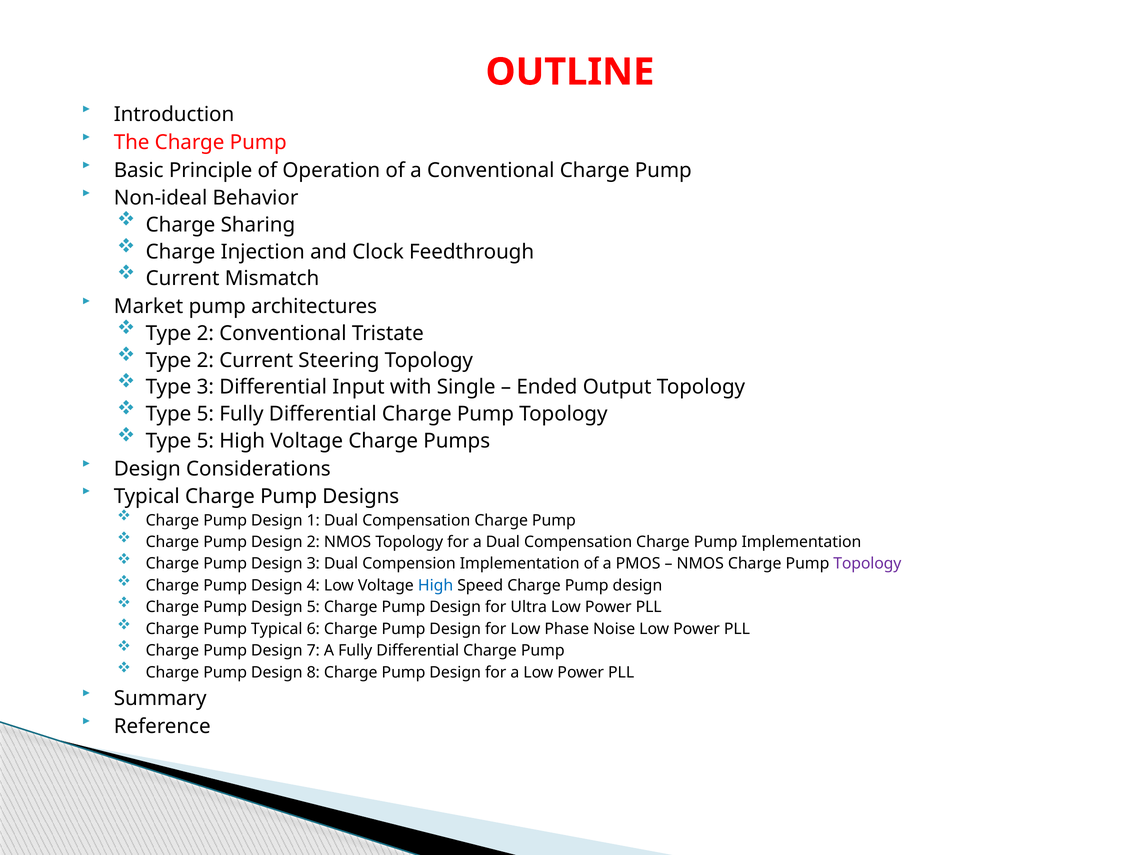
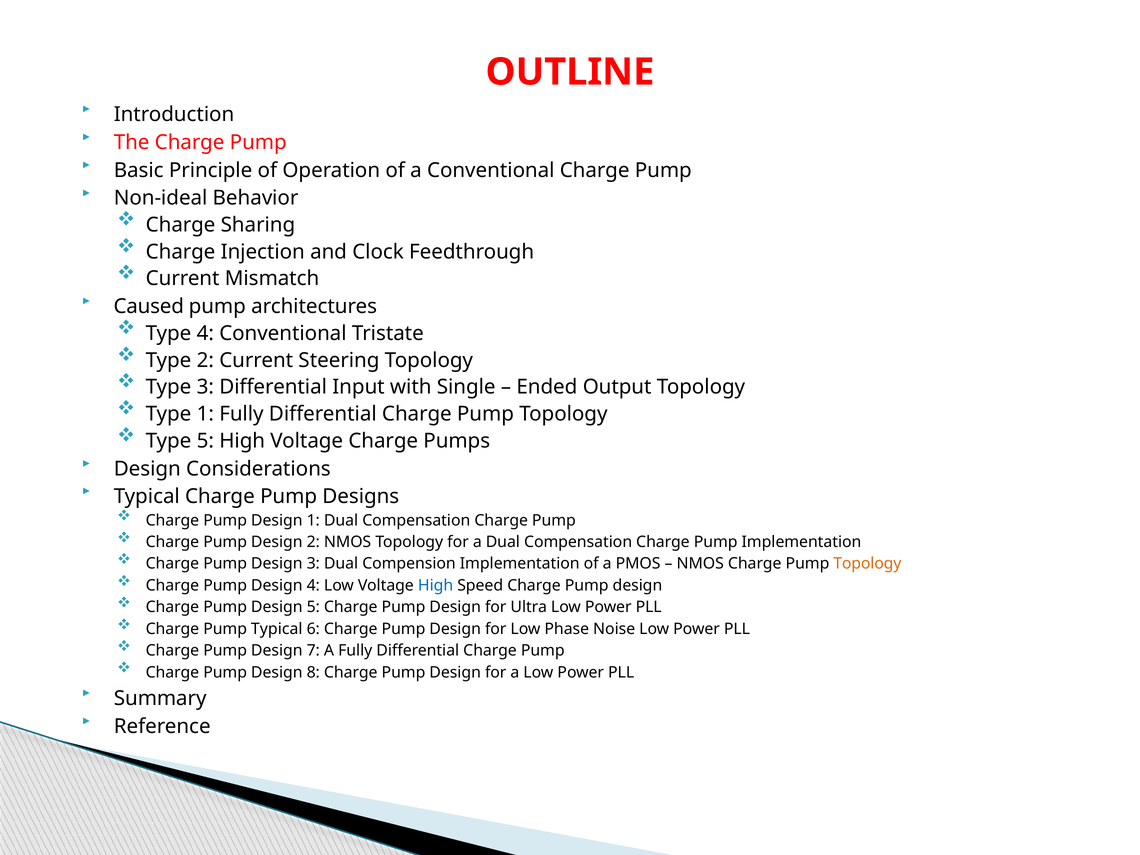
Market: Market -> Caused (149, 307)
2: 2 -> 4 (205, 333)
5: 5 -> 1 (205, 414)
Topology colour: purple -> orange (867, 564)
